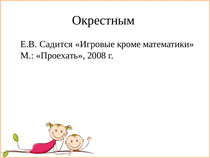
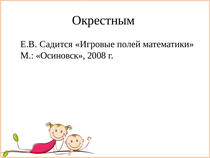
кроме: кроме -> полей (129, 44)
Проехать: Проехать -> Осиновск (61, 55)
